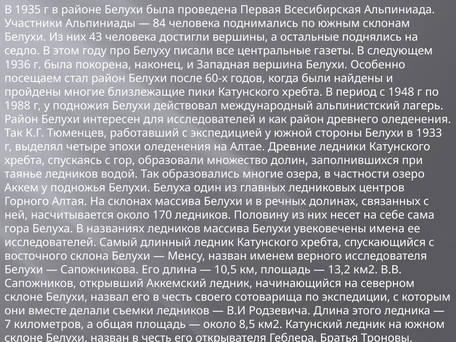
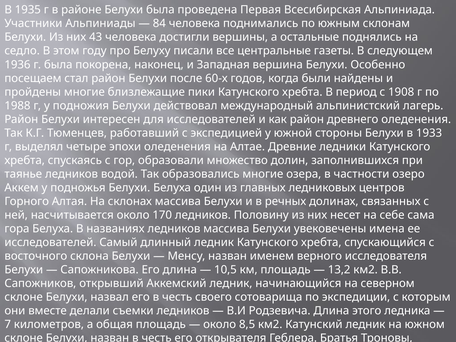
1948: 1948 -> 1908 (401, 92)
